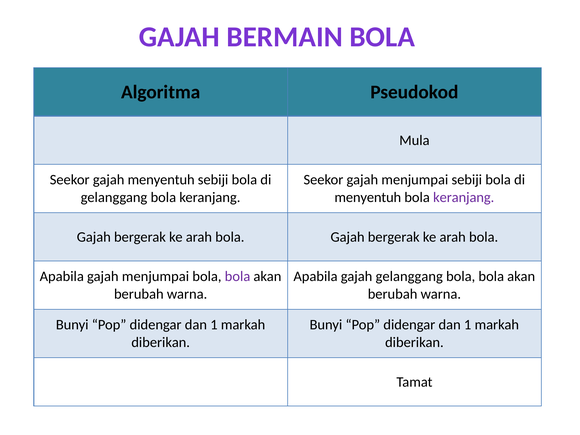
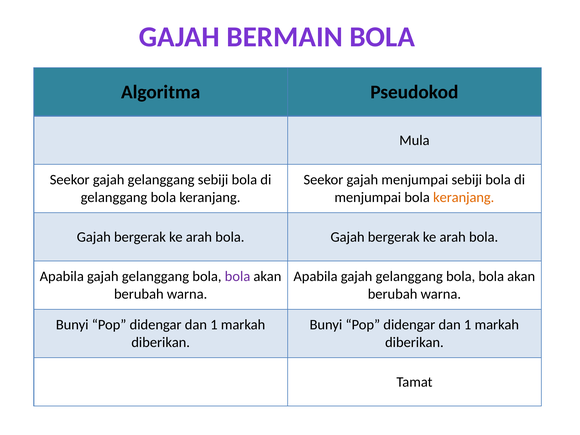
Seekor gajah menyentuh: menyentuh -> gelanggang (161, 180)
menyentuh: menyentuh -> menjumpai (368, 197)
keranjang colour: purple -> orange (464, 197)
menjumpai: menjumpai -> gelanggang (155, 276)
